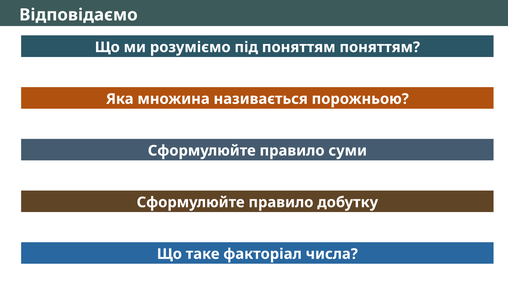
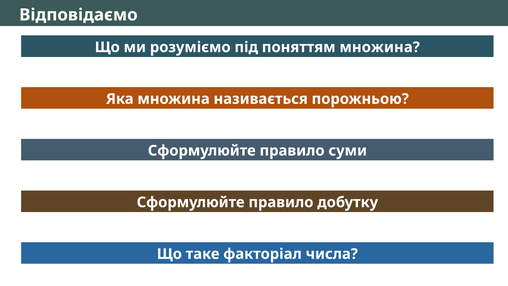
поняттям поняттям: поняттям -> множина (380, 47)
